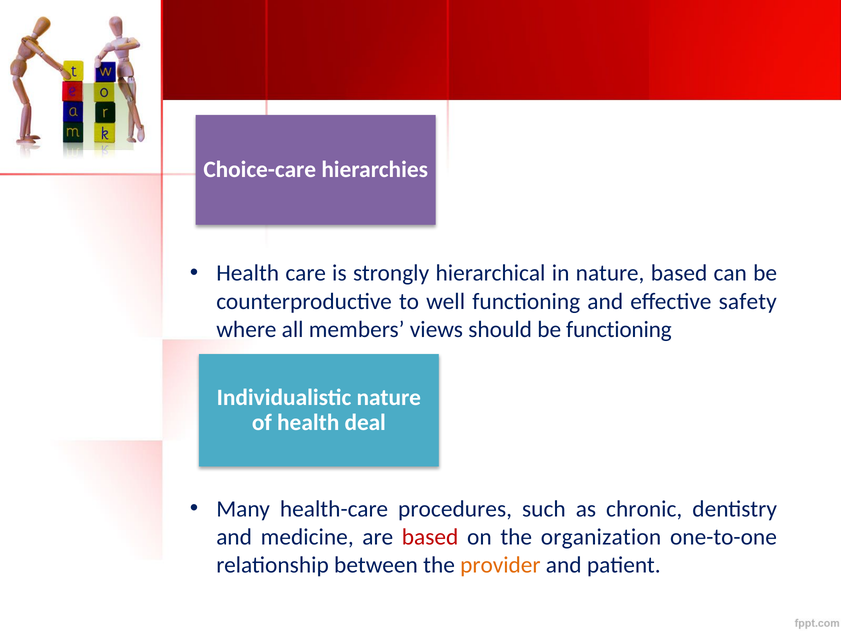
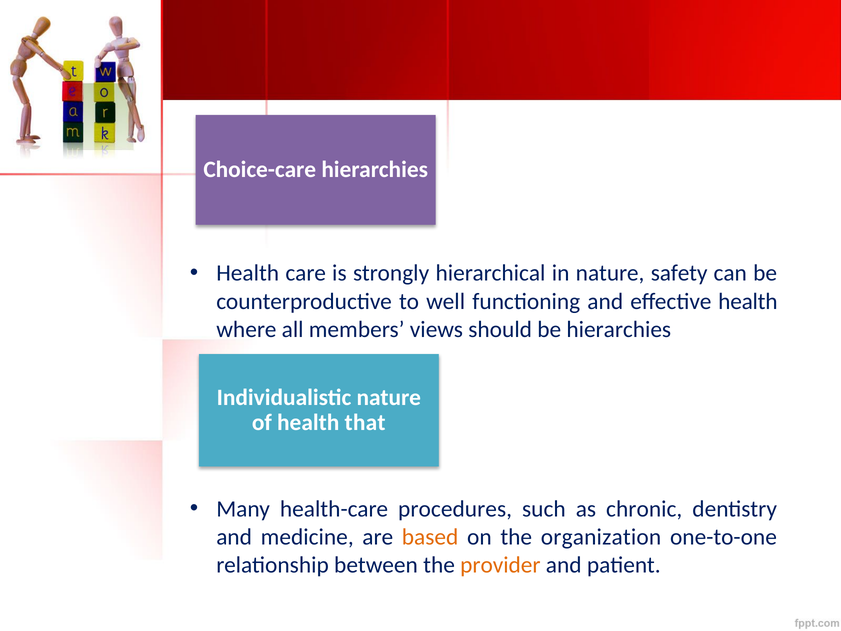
nature based: based -> safety (679, 273)
effective safety: safety -> health (748, 301)
be functioning: functioning -> hierarchies (619, 329)
deal: deal -> that (365, 423)
based colour: red -> orange (430, 537)
